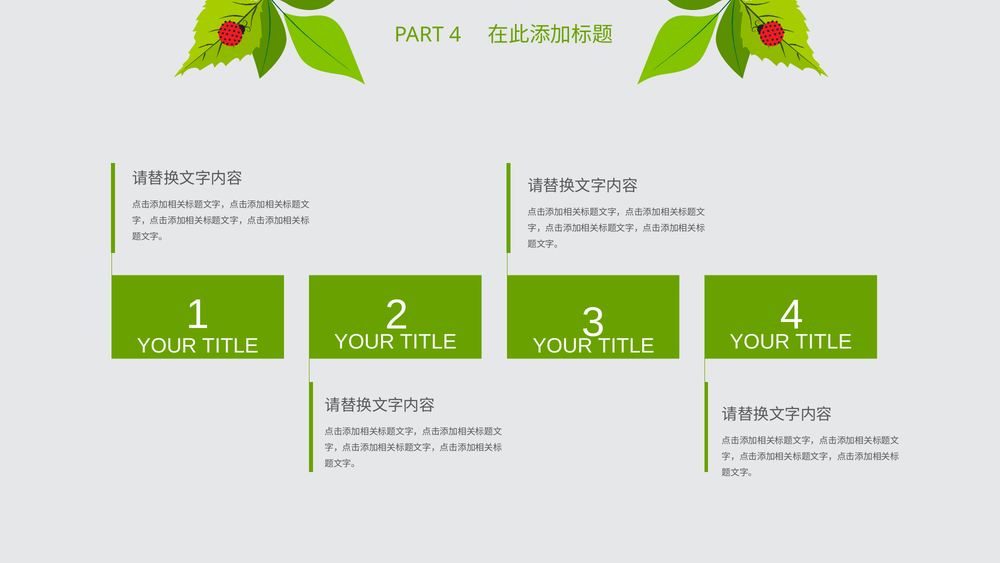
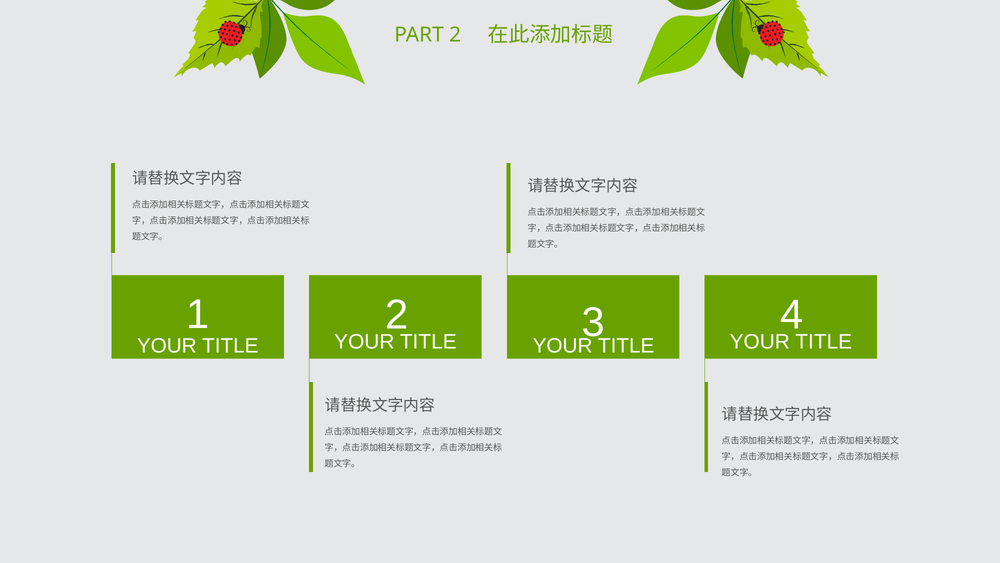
PART 4: 4 -> 2 (455, 35)
